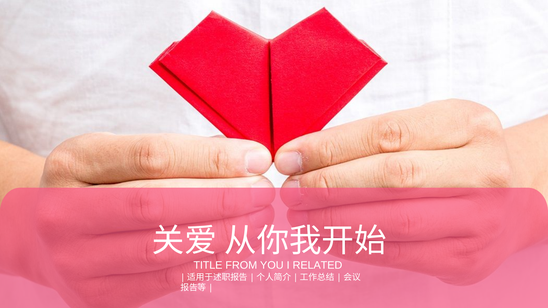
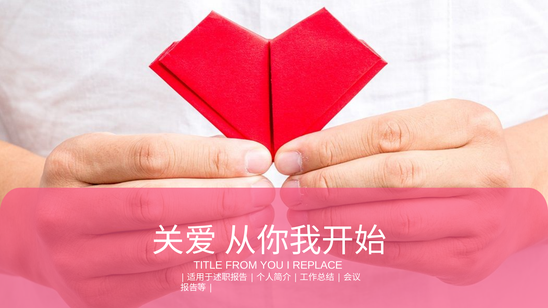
RELATED: RELATED -> REPLACE (318, 265)
